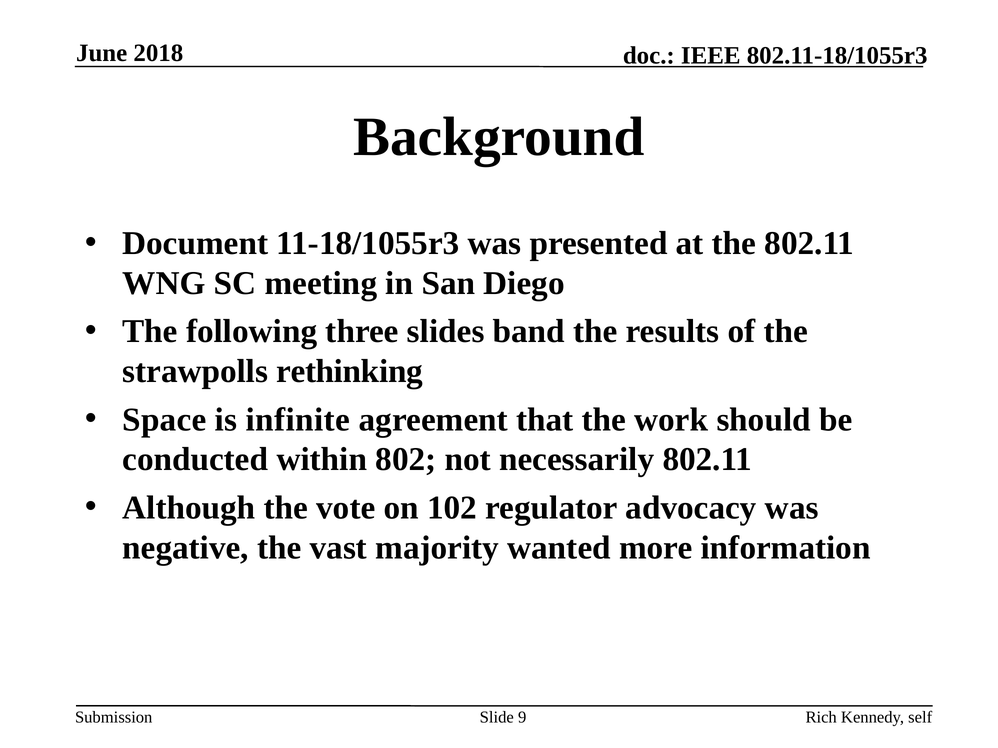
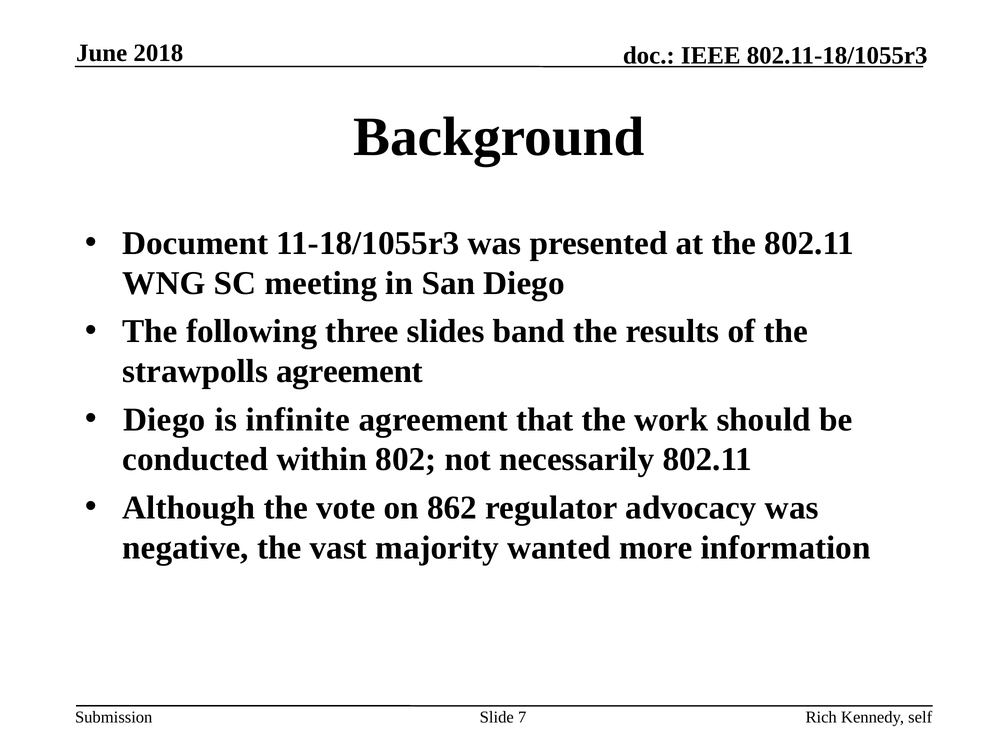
strawpolls rethinking: rethinking -> agreement (350, 372)
Space: Space -> Diego (164, 420)
102: 102 -> 862 (452, 508)
9: 9 -> 7 (522, 718)
